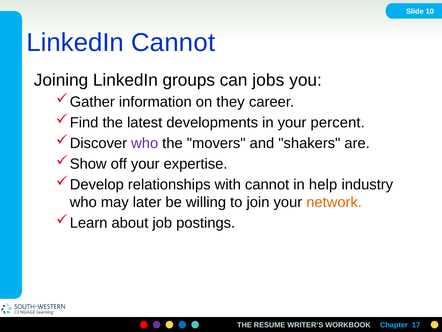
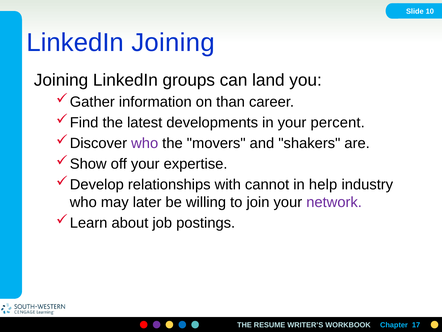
LinkedIn Cannot: Cannot -> Joining (173, 43)
jobs: jobs -> land (268, 80)
they: they -> than (231, 102)
network colour: orange -> purple (334, 202)
